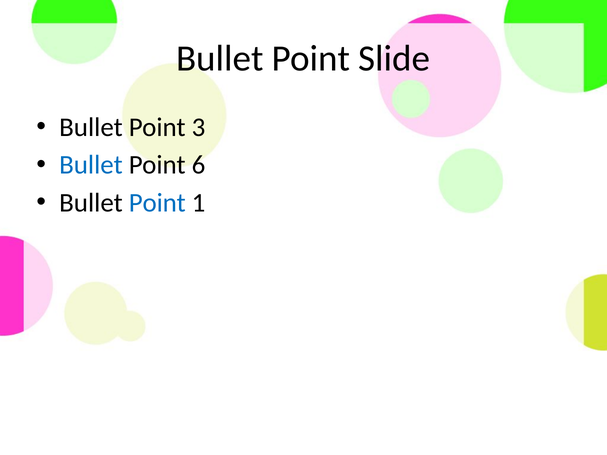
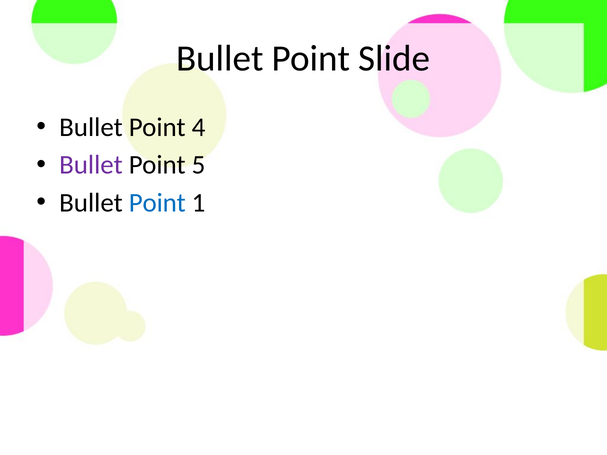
3: 3 -> 4 (199, 127)
Bullet colour: blue -> purple (91, 165)
6: 6 -> 5 (199, 165)
